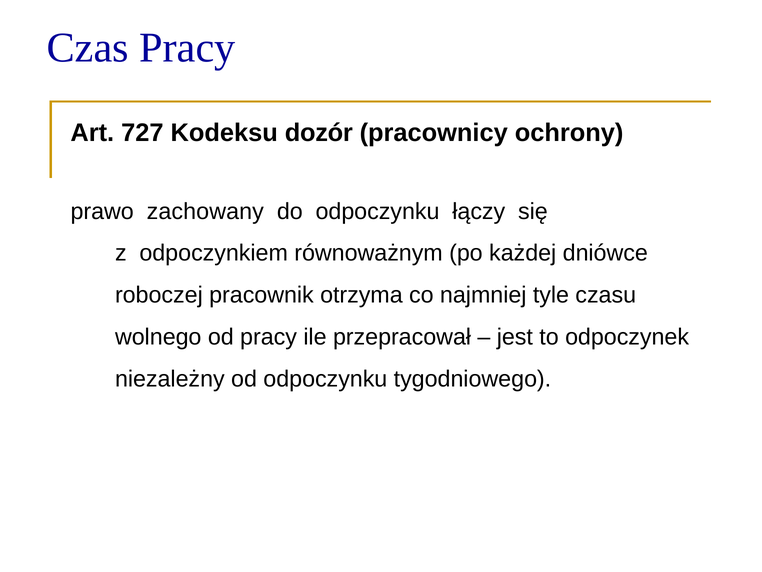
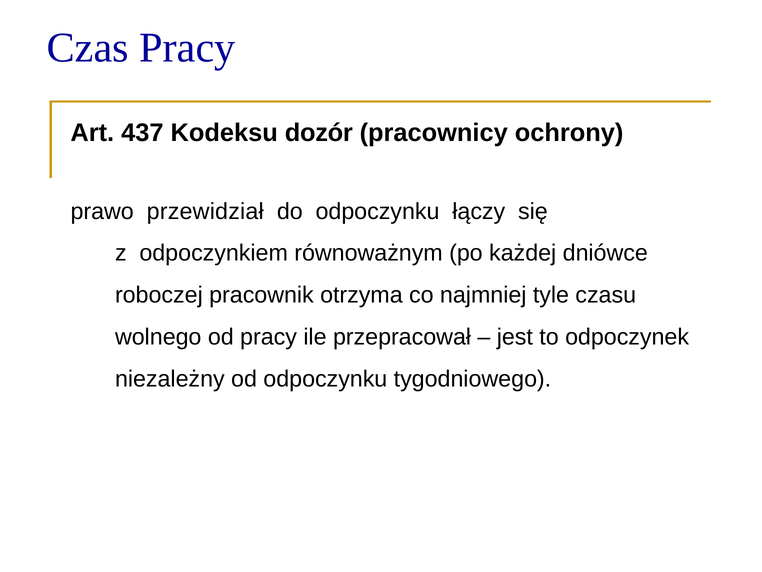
727: 727 -> 437 (142, 133)
zachowany: zachowany -> przewidział (205, 211)
